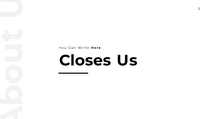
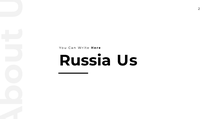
Closes: Closes -> Russia (85, 61)
